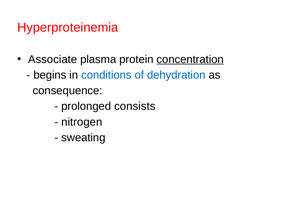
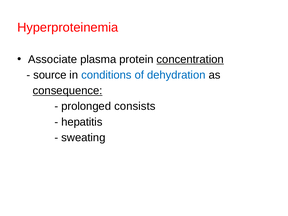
begins: begins -> source (50, 75)
consequence underline: none -> present (68, 91)
nitrogen: nitrogen -> hepatitis (82, 122)
